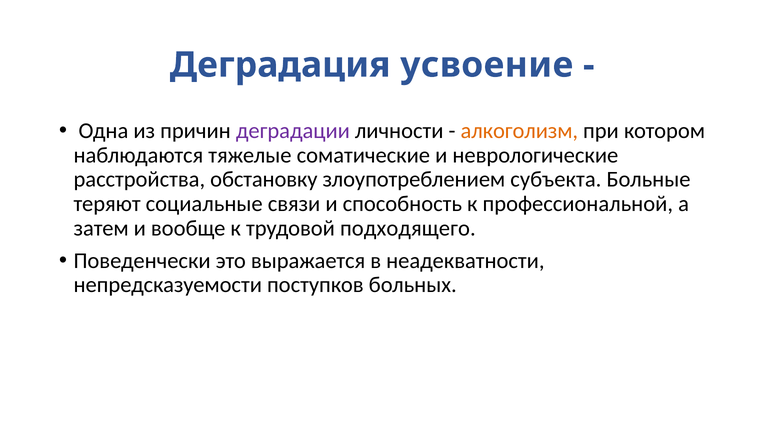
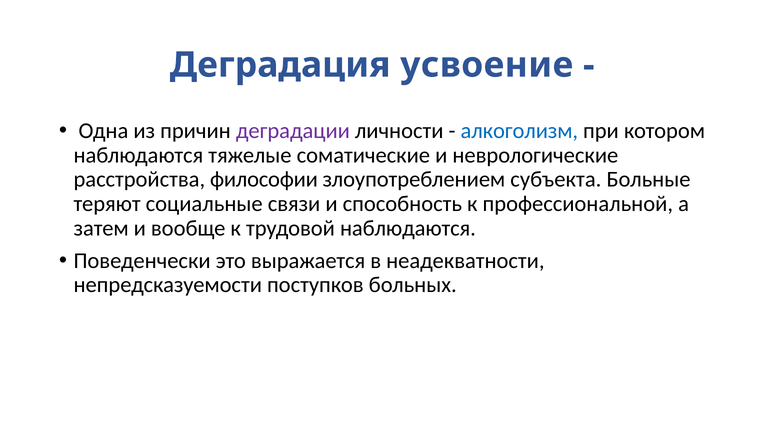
алкоголизм colour: orange -> blue (519, 131)
обстановку: обстановку -> философии (264, 180)
трудовой подходящего: подходящего -> наблюдаются (408, 228)
